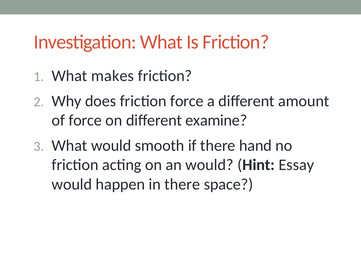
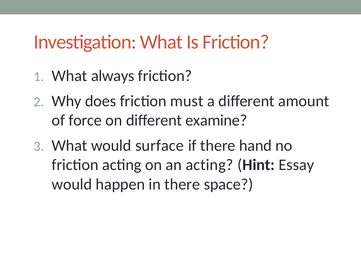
makes: makes -> always (113, 76)
friction force: force -> must (187, 101)
smooth: smooth -> surface (160, 146)
an would: would -> acting (209, 165)
